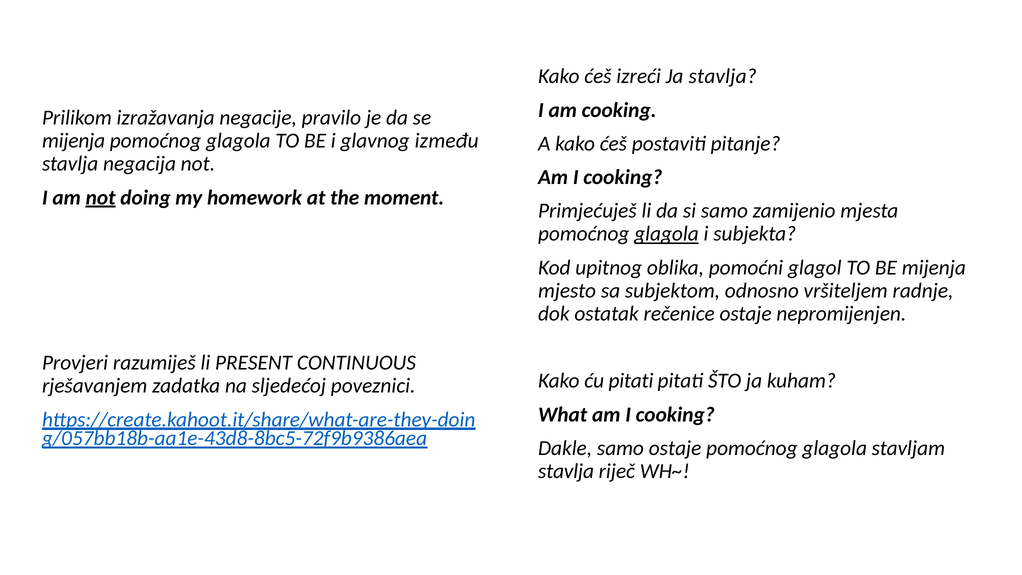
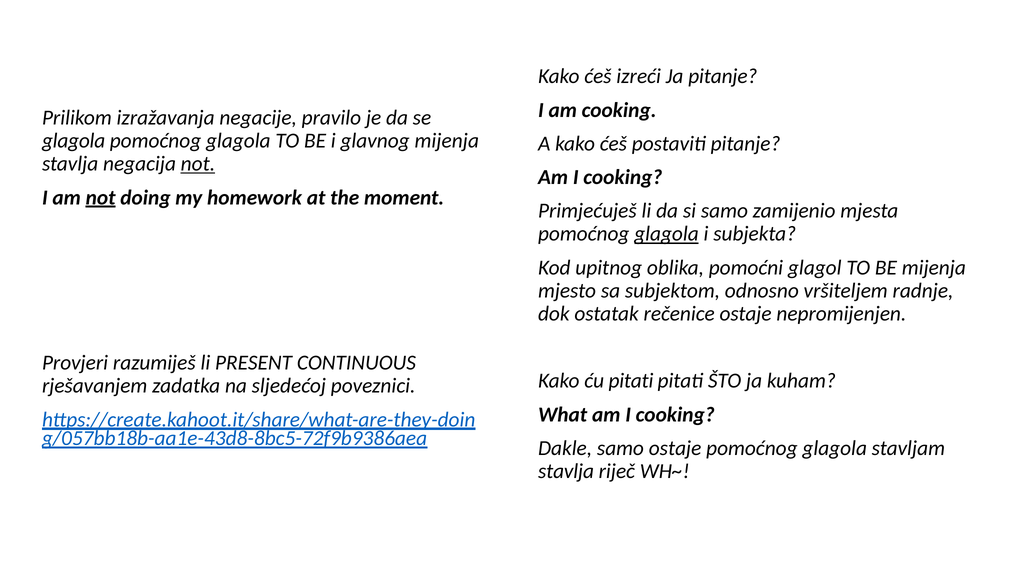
Ja stavlja: stavlja -> pitanje (723, 76)
mijenja: mijenja -> glagola (74, 141)
glavnog između: između -> mijenja (447, 141)
not underline: none -> present (198, 164)
